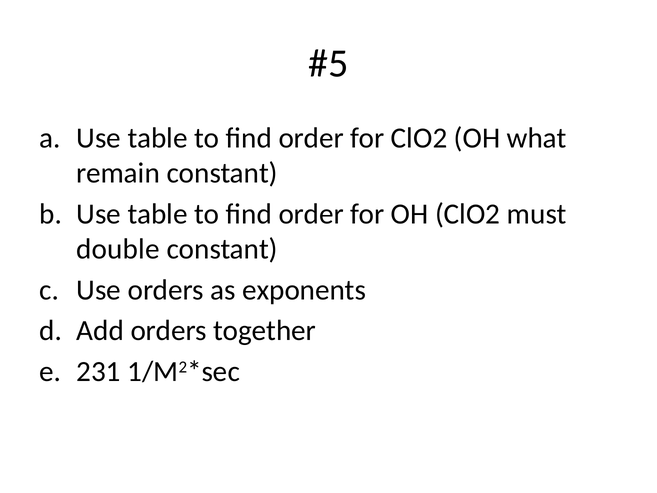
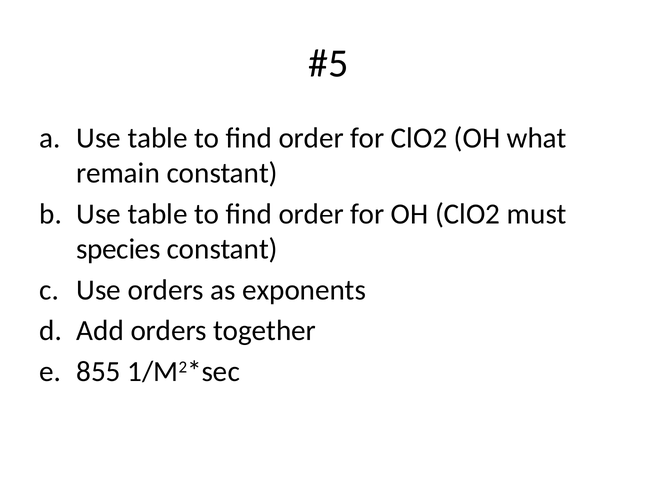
double: double -> species (118, 249)
231: 231 -> 855 (99, 372)
